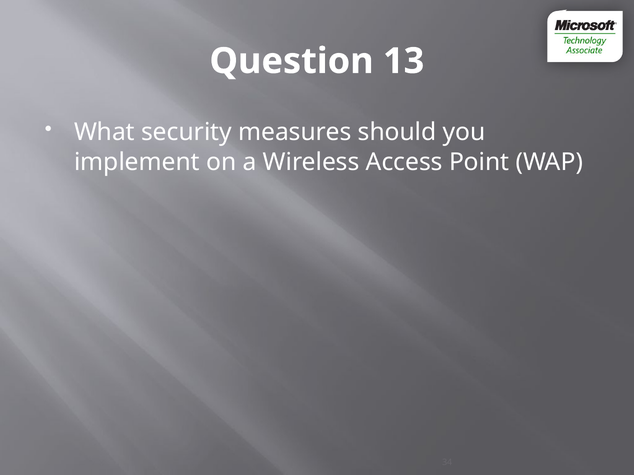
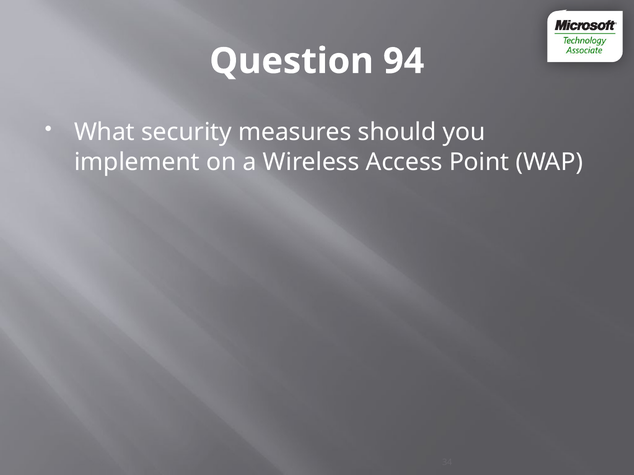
13: 13 -> 94 (404, 61)
